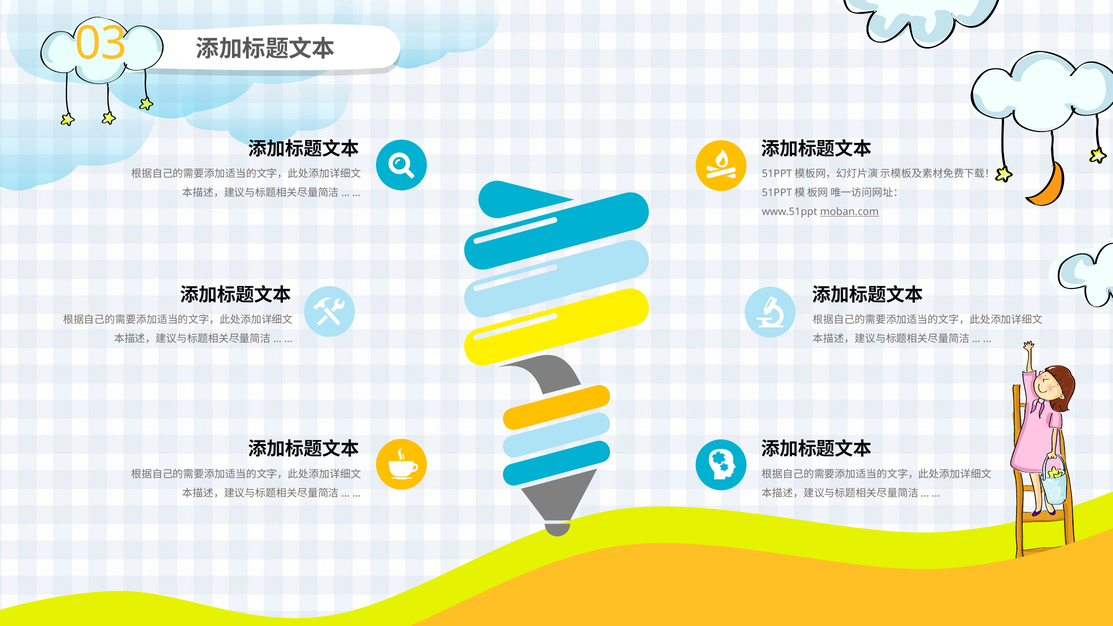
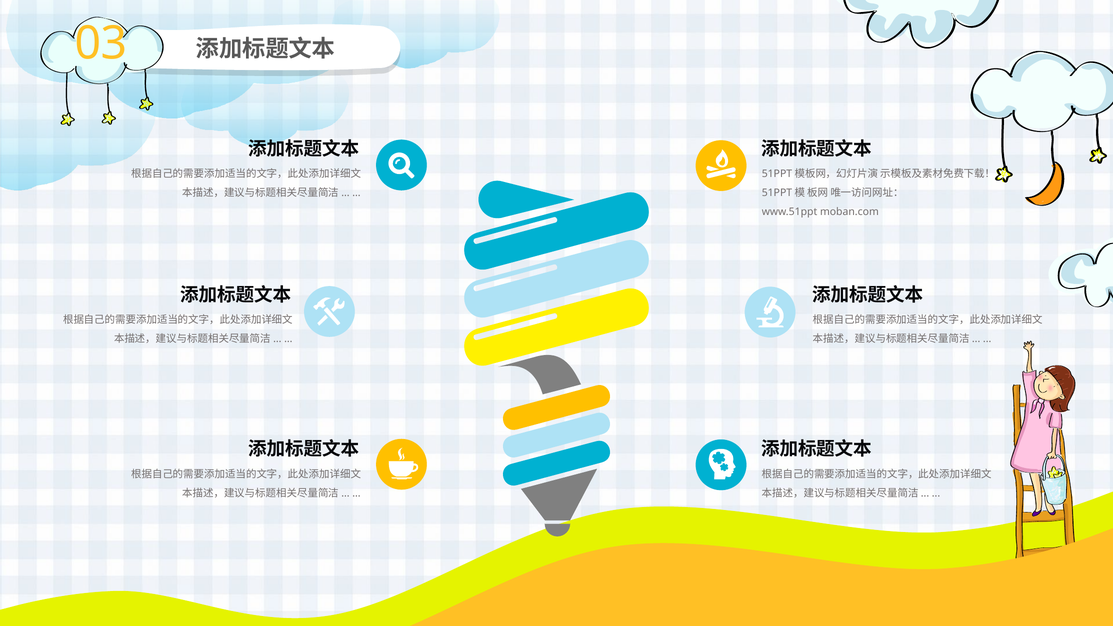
moban.com underline: present -> none (849, 212)
